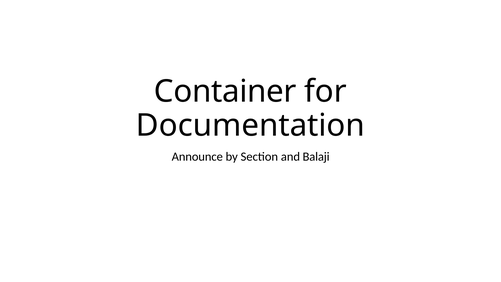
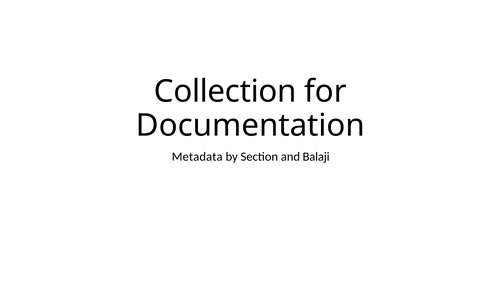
Container: Container -> Collection (225, 91)
Announce: Announce -> Metadata (197, 157)
